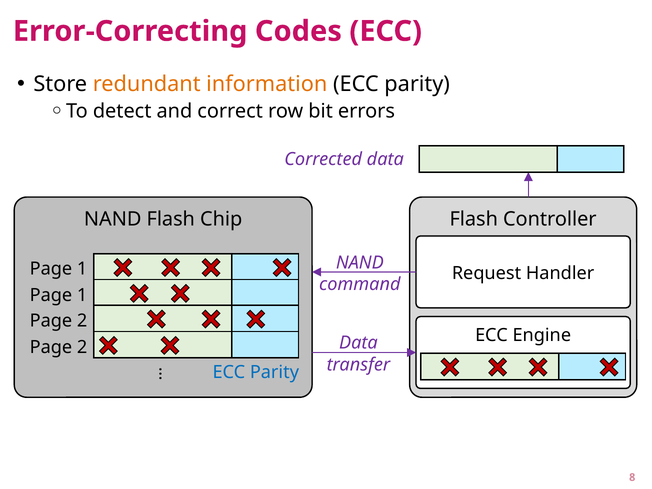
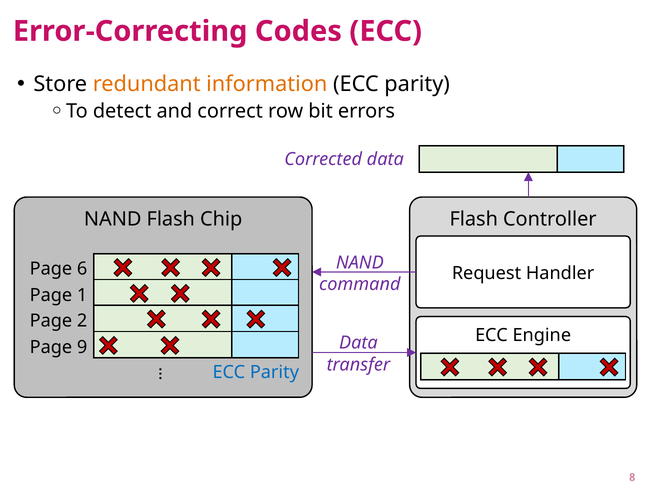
1: 1 -> 6 (82, 269)
2: 2 -> 9 (82, 347)
